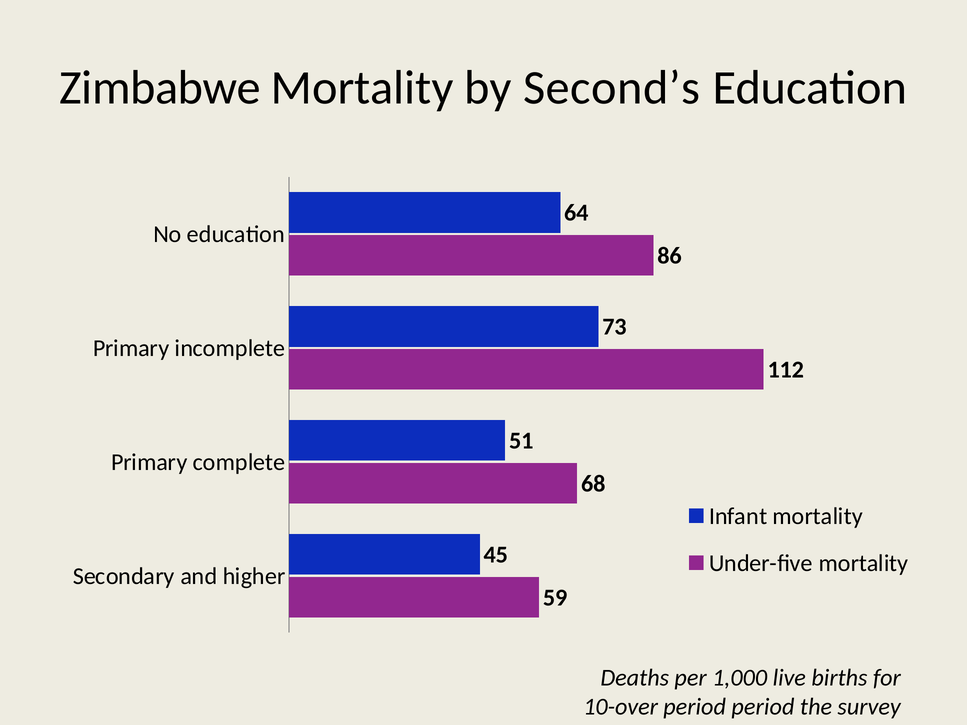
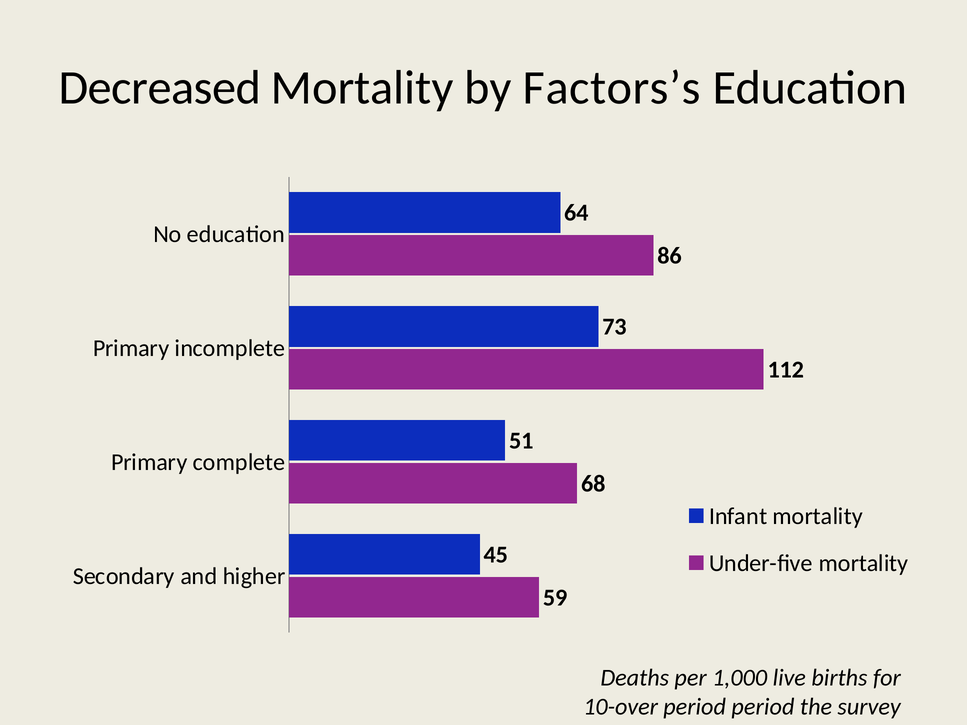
Zimbabwe: Zimbabwe -> Decreased (160, 88)
Second’s: Second’s -> Factors’s (612, 88)
